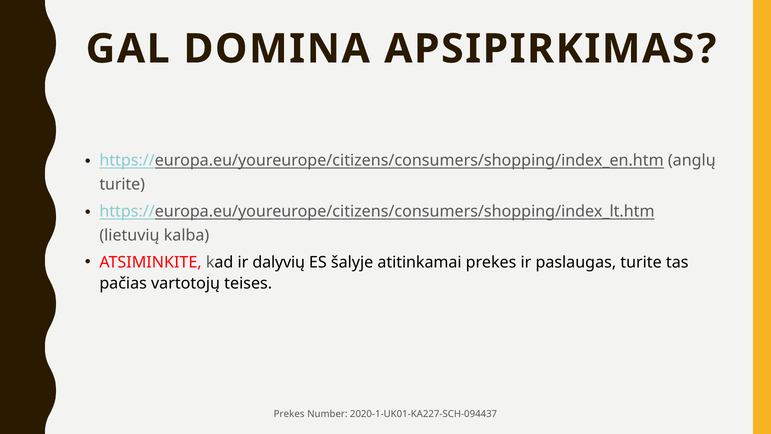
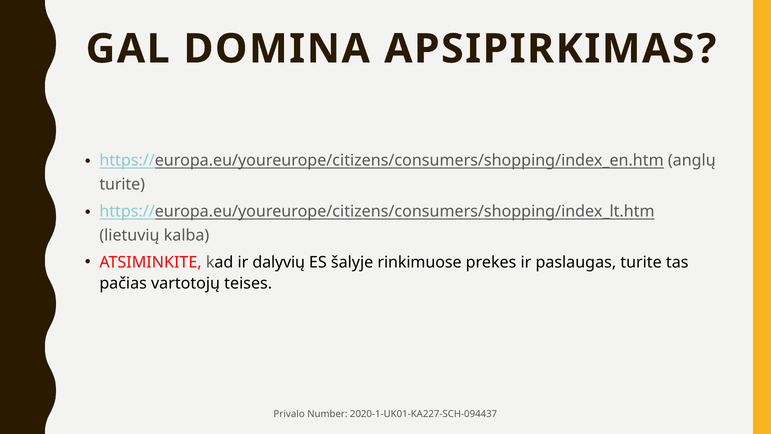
atitinkamai: atitinkamai -> rinkimuose (420, 262)
Prekes: Prekes -> Privalo (289, 414)
